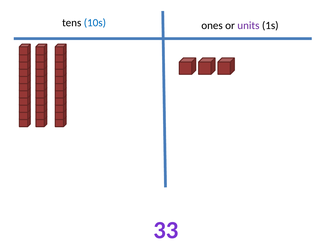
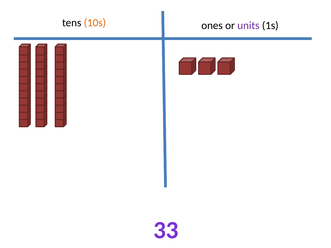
10s colour: blue -> orange (95, 23)
